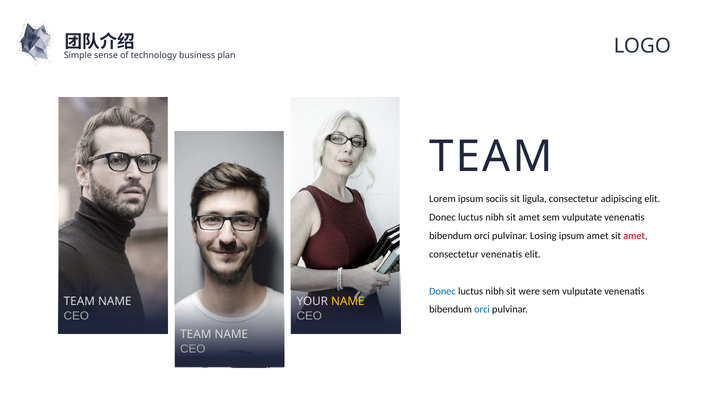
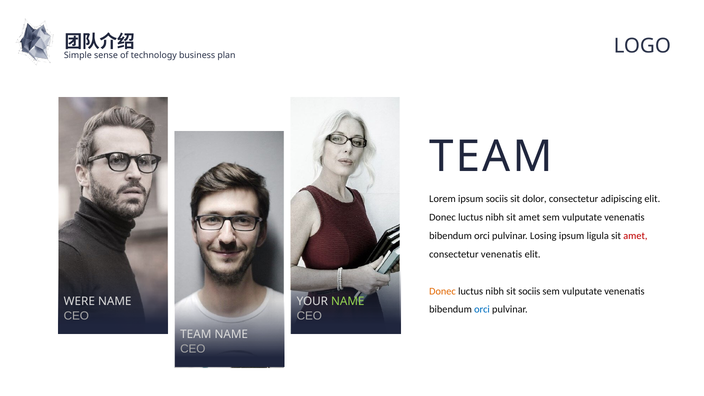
ligula: ligula -> dolor (535, 199)
ipsum amet: amet -> ligula (598, 236)
Donec colour: blue -> orange (443, 291)
sit were: were -> sociis (529, 291)
TEAM: TEAM -> WERE (79, 302)
NAME colour: yellow -> light green (348, 302)
